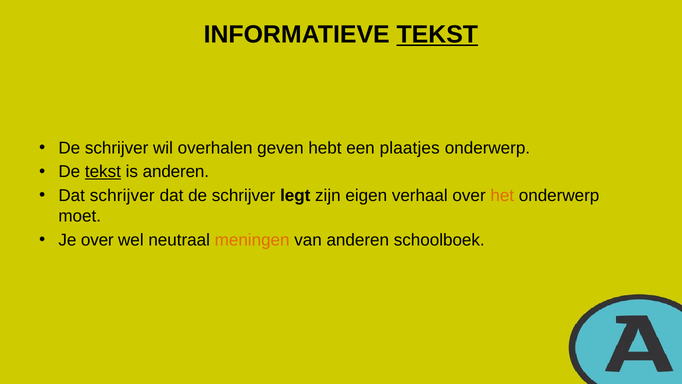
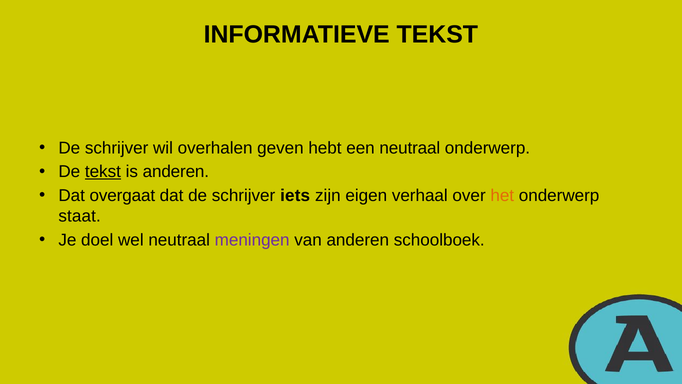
TEKST underline: present -> none (437, 35)
een plaatjes: plaatjes -> neutraal (410, 148)
Dat schrijver: schrijver -> overgaat (122, 196)
legt: legt -> iets (295, 196)
moet: moet -> staat (80, 216)
Je over: over -> doel (97, 240)
meningen colour: orange -> purple (252, 240)
